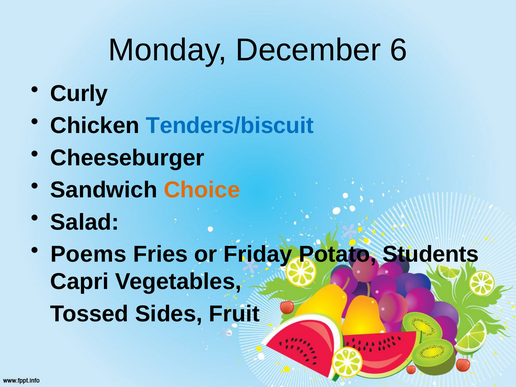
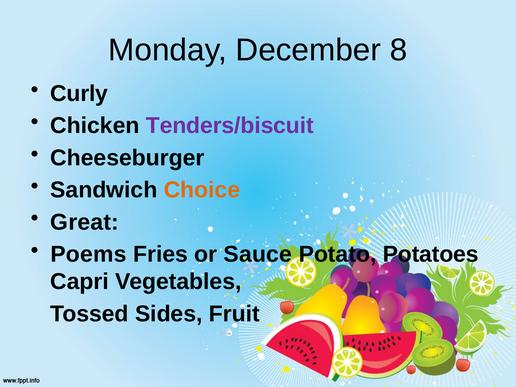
6: 6 -> 8 (399, 50)
Tenders/biscuit colour: blue -> purple (230, 126)
Salad: Salad -> Great (85, 222)
Friday: Friday -> Sauce (258, 254)
Students: Students -> Potatoes (431, 254)
